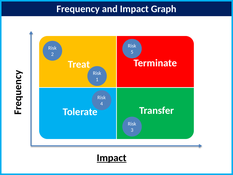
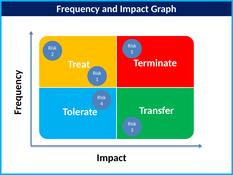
Impact underline: present -> none (112, 158)
